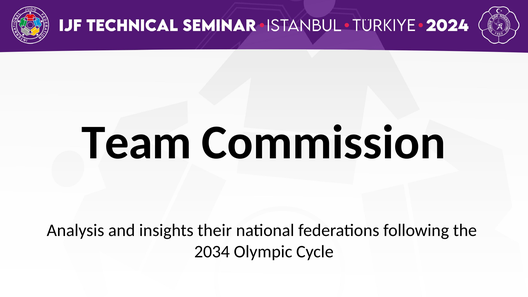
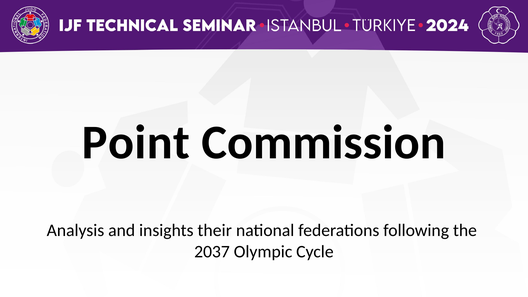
Team: Team -> Point (136, 143)
2034: 2034 -> 2037 (212, 252)
